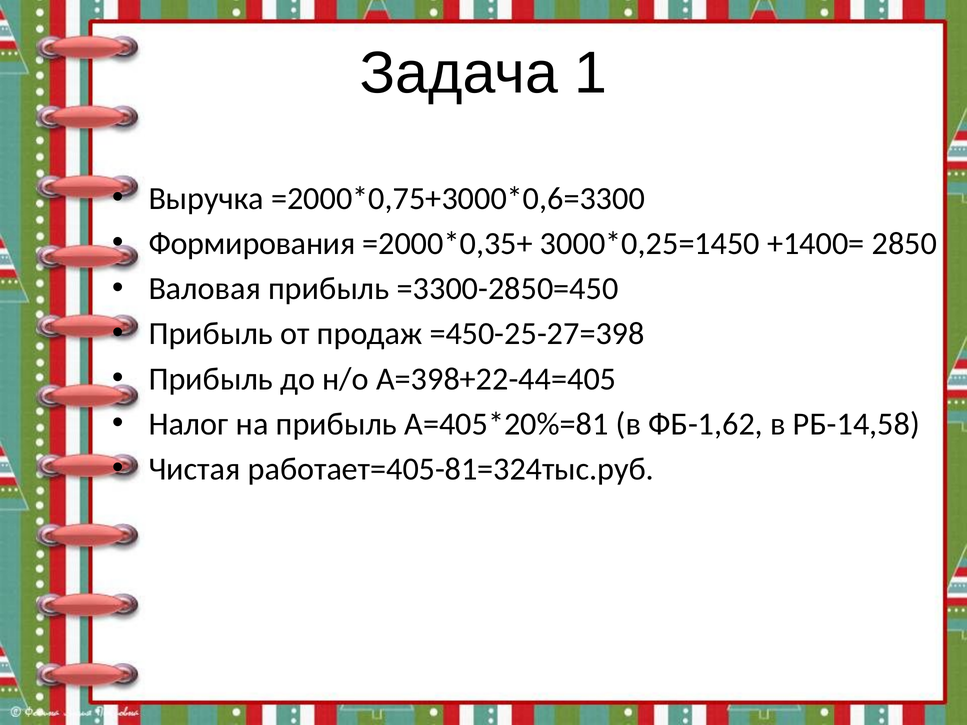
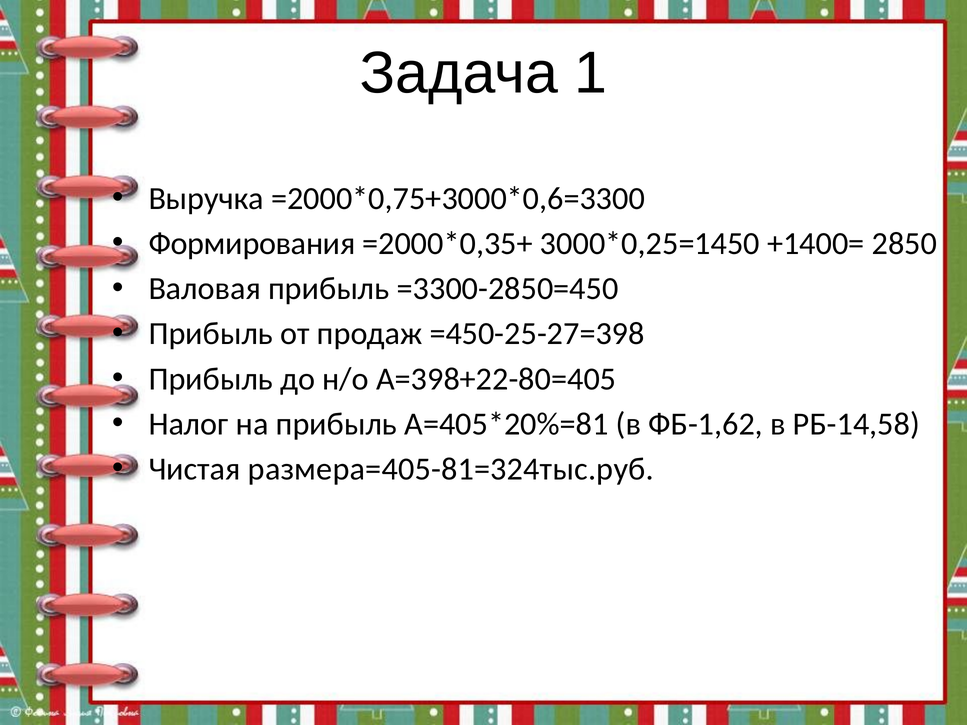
А=398+22-44=405: А=398+22-44=405 -> А=398+22-80=405 (496, 379)
работает=405-81=324тыс.руб: работает=405-81=324тыс.руб -> размера=405-81=324тыс.руб (451, 469)
